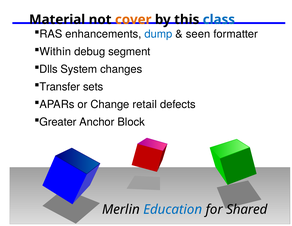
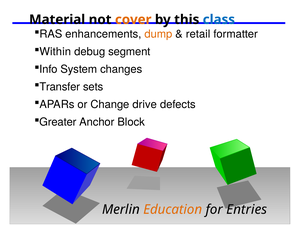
dump colour: blue -> orange (158, 34)
seen: seen -> retail (198, 34)
Dlls: Dlls -> Info (48, 69)
retail: retail -> drive (145, 104)
Education colour: blue -> orange (173, 209)
Shared: Shared -> Entries (247, 209)
